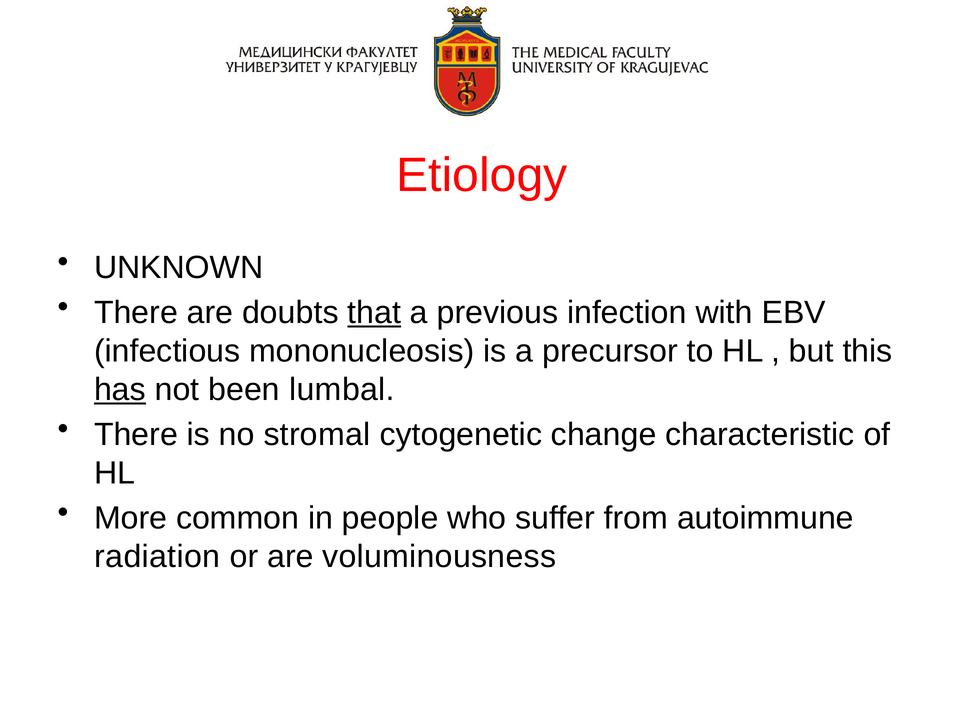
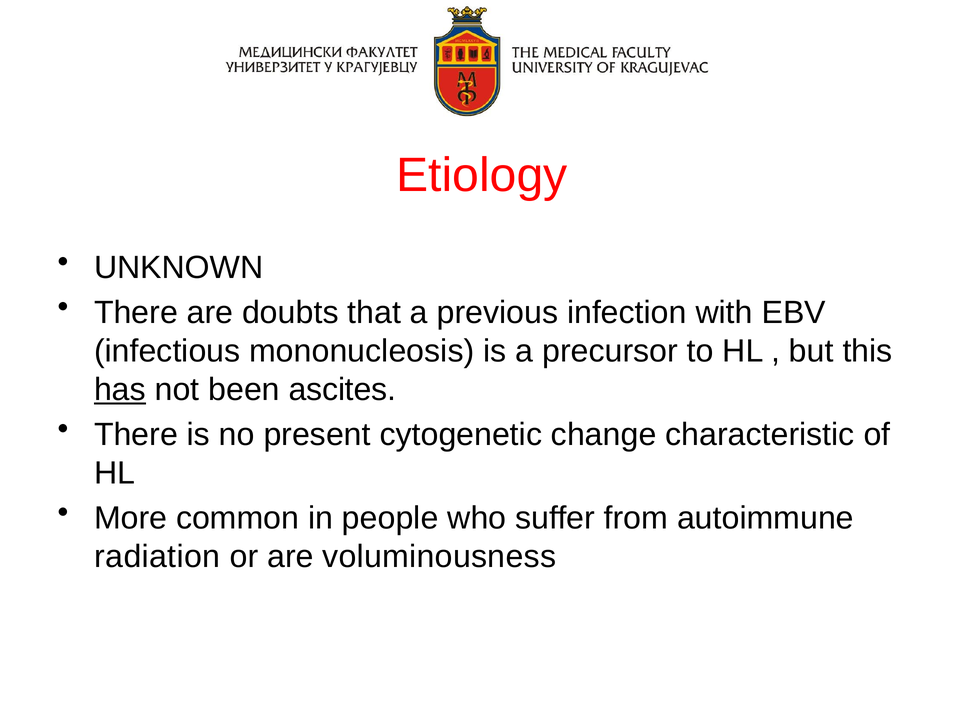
that underline: present -> none (374, 312)
lumbal: lumbal -> ascites (342, 390)
stromal: stromal -> present (317, 435)
